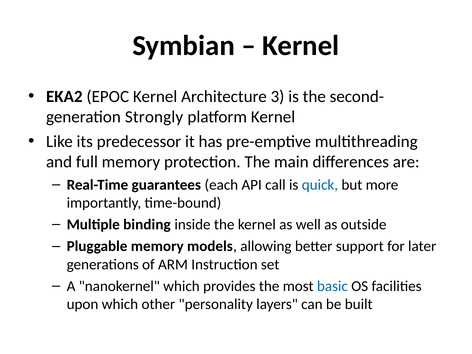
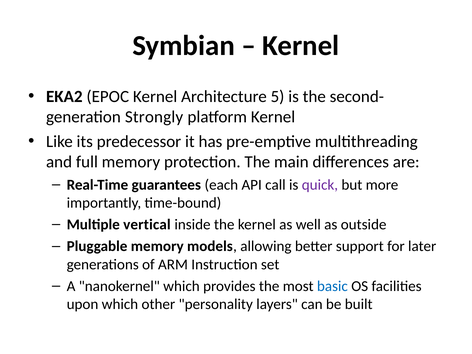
3: 3 -> 5 (278, 96)
quick colour: blue -> purple (320, 185)
binding: binding -> vertical (147, 225)
